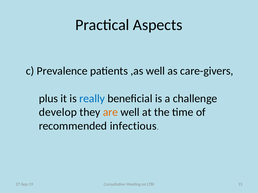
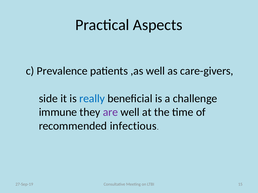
plus: plus -> side (48, 99)
develop: develop -> immune (58, 112)
are colour: orange -> purple (110, 112)
